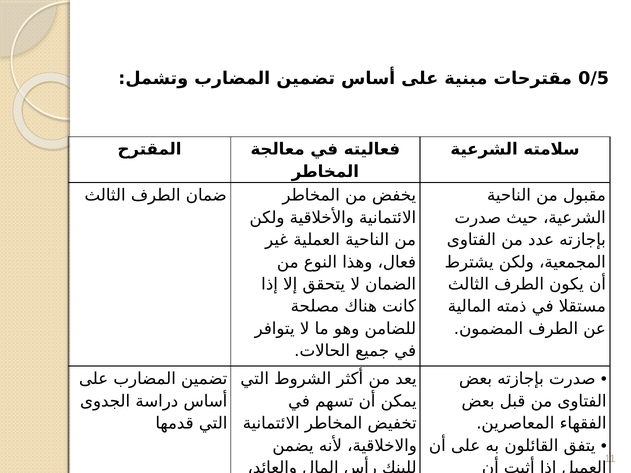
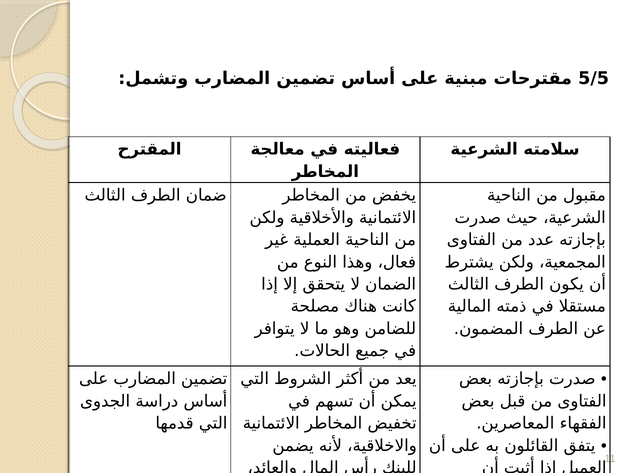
0/5: 0/5 -> 5/5 (594, 79)
